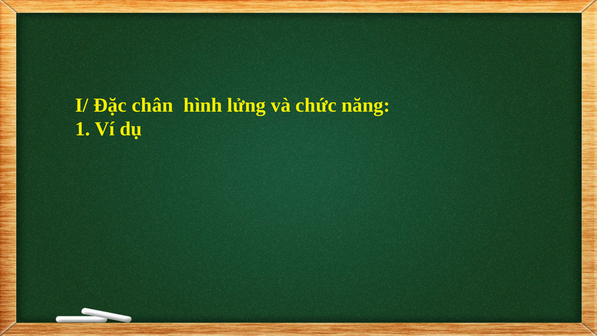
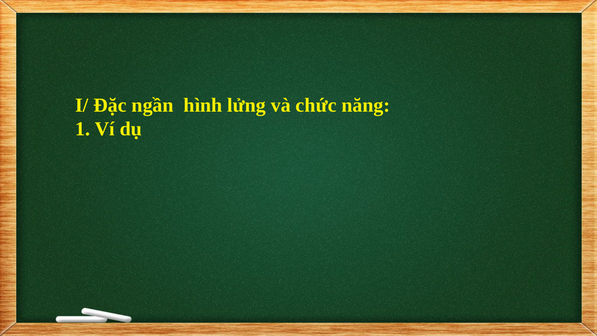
chân: chân -> ngần (153, 105)
